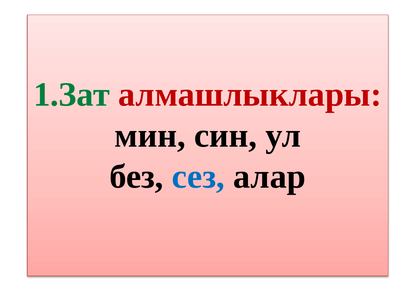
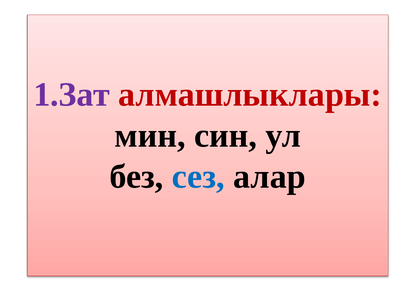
1.Зат colour: green -> purple (72, 95)
